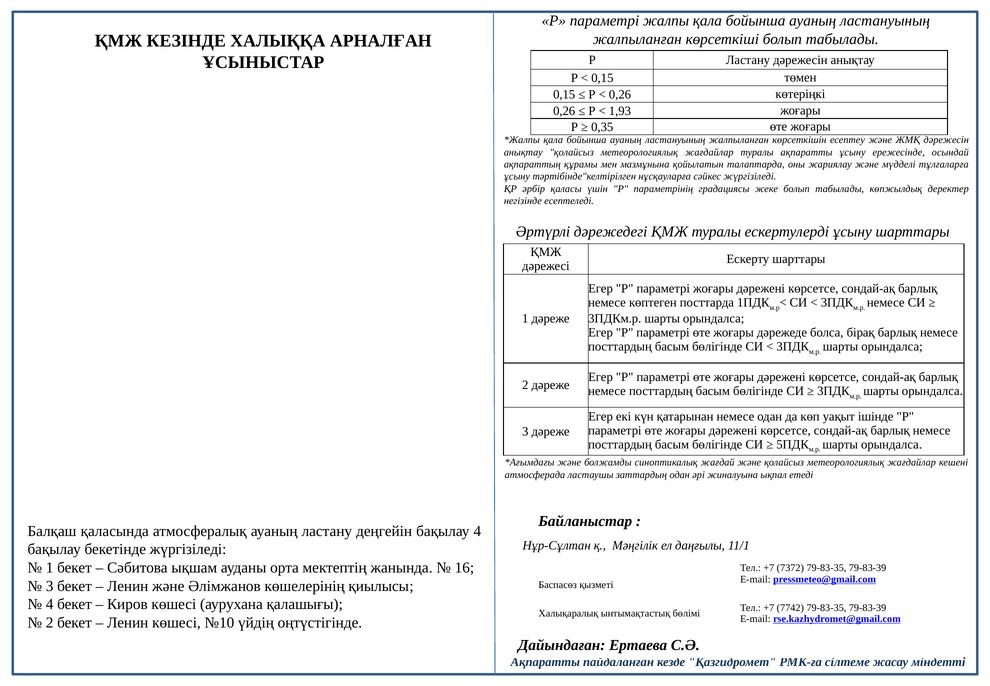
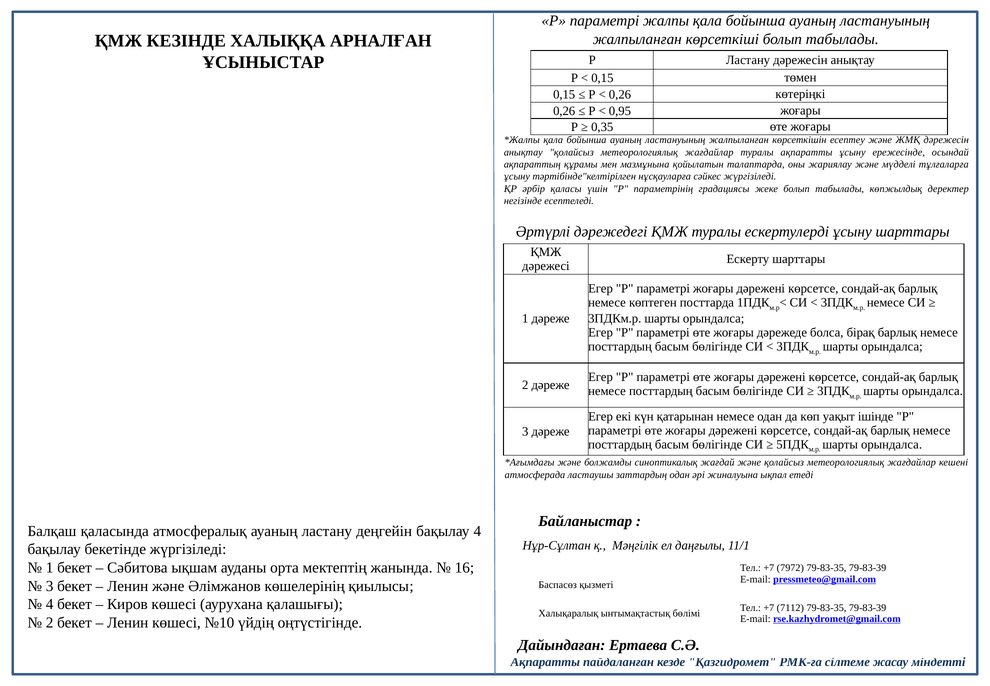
1,93: 1,93 -> 0,95 (620, 111)
7372: 7372 -> 7972 (790, 568)
7742: 7742 -> 7112 (790, 607)
